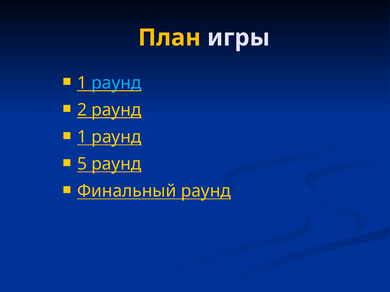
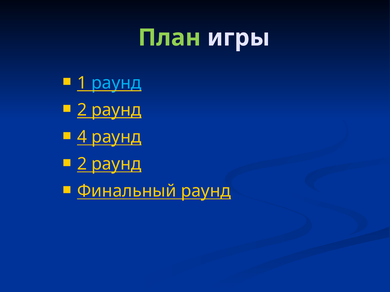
План colour: yellow -> light green (169, 38)
1: 1 -> 4 (82, 137)
5: 5 -> 2 (82, 164)
